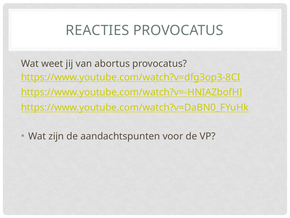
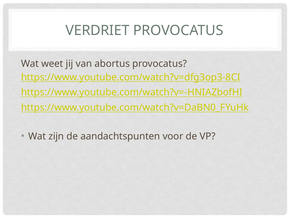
REACTIES: REACTIES -> VERDRIET (97, 30)
